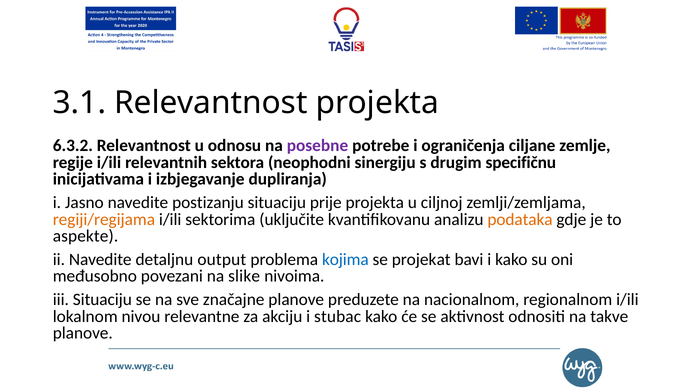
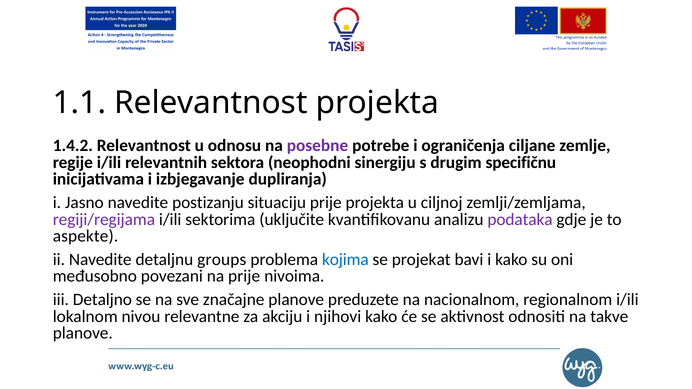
3.1: 3.1 -> 1.1 (79, 103)
6.3.2: 6.3.2 -> 1.4.2 (73, 146)
regiji/regijama colour: orange -> purple (104, 220)
podataka colour: orange -> purple (520, 220)
output: output -> groups (222, 260)
na slike: slike -> prije (244, 276)
iii Situaciju: Situaciju -> Detaljno (102, 300)
stubac: stubac -> njihovi (338, 317)
